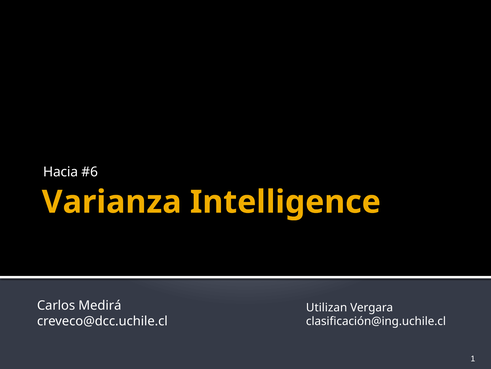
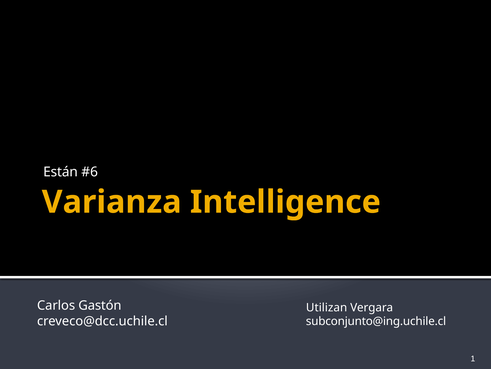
Hacia: Hacia -> Están (61, 171)
Medirá: Medirá -> Gastón (100, 305)
clasificación@ing.uchile.cl: clasificación@ing.uchile.cl -> subconjunto@ing.uchile.cl (376, 321)
